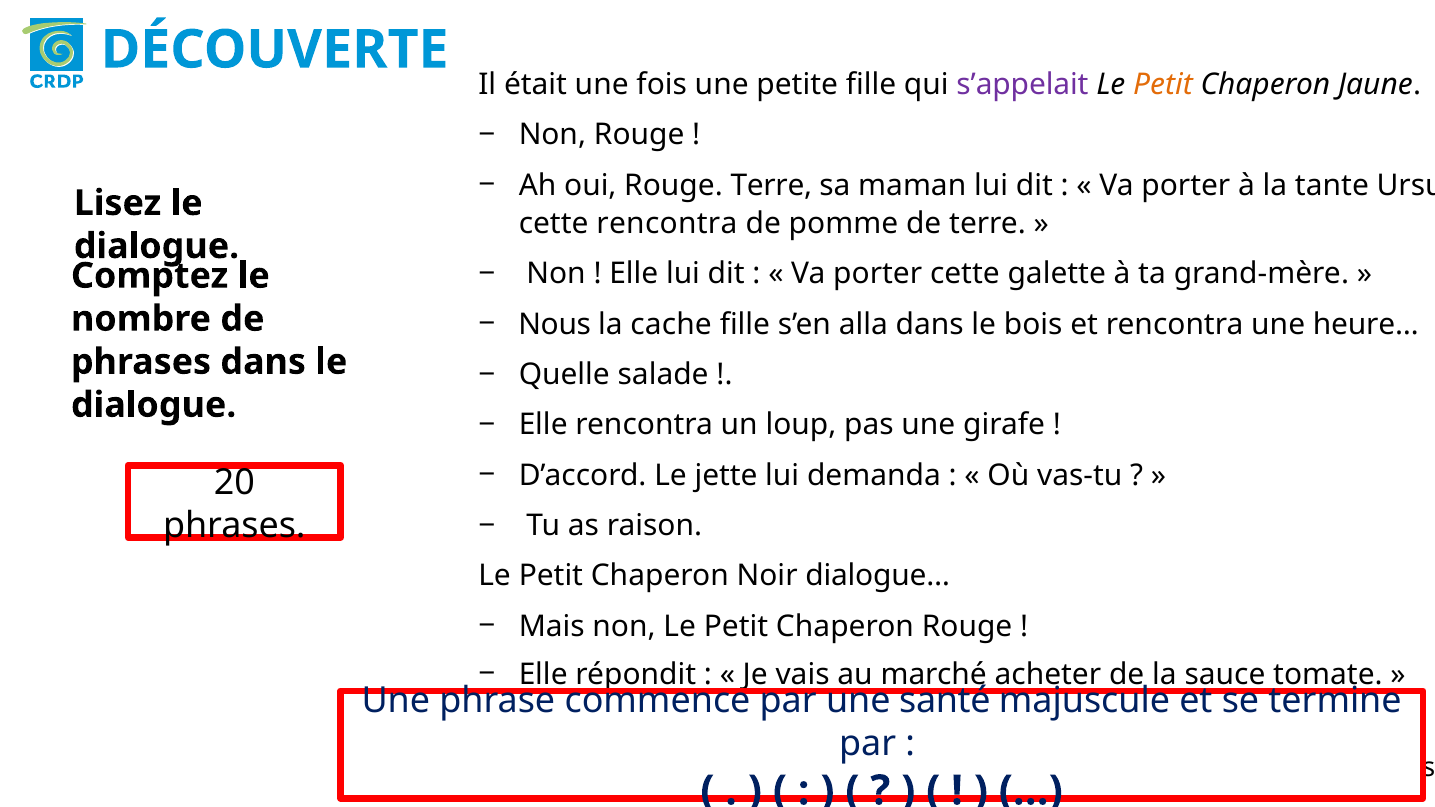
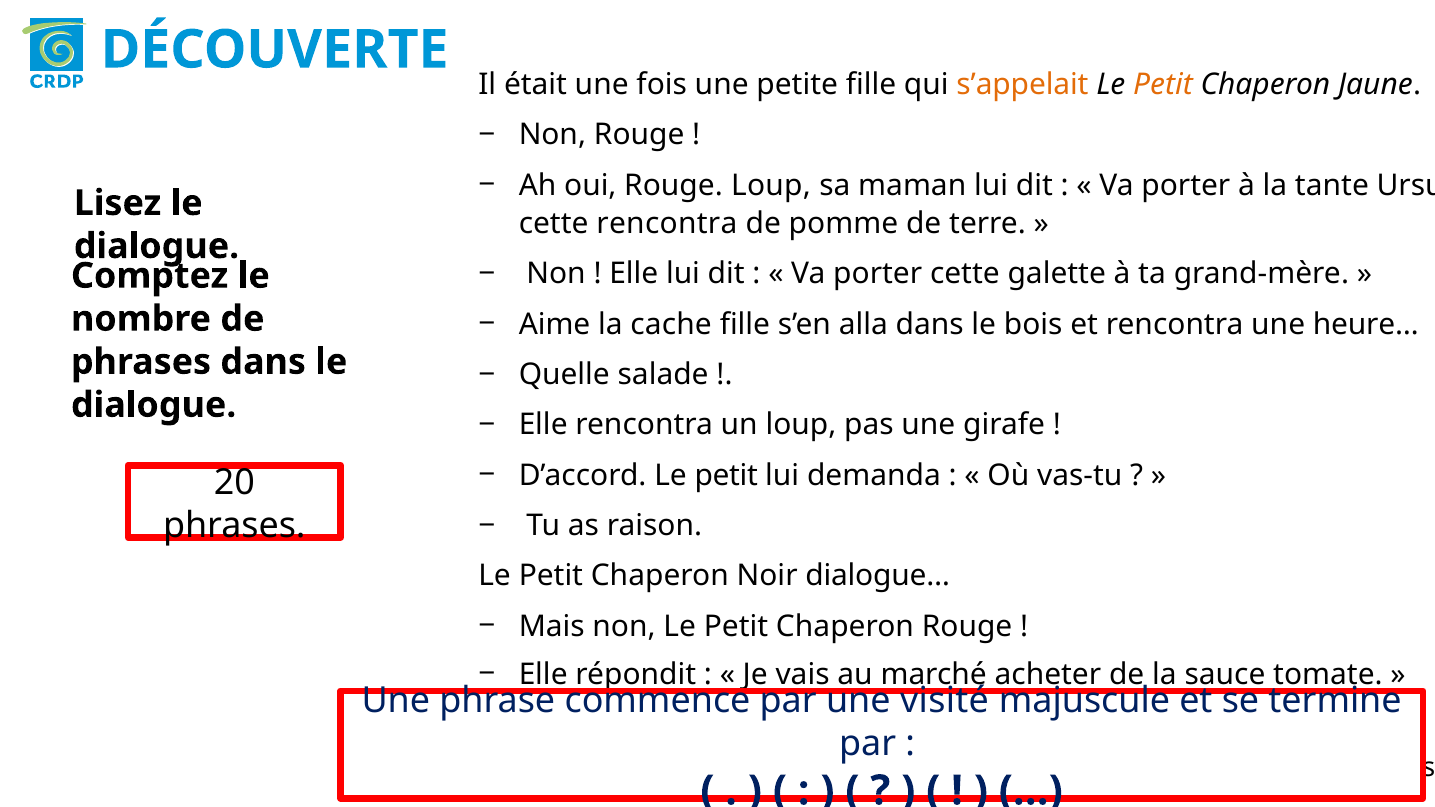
s’appelait colour: purple -> orange (1022, 85)
Rouge Terre: Terre -> Loup (771, 185)
Nous: Nous -> Aime (555, 324)
D’accord Le jette: jette -> petit (726, 475)
santé: santé -> visité (945, 701)
